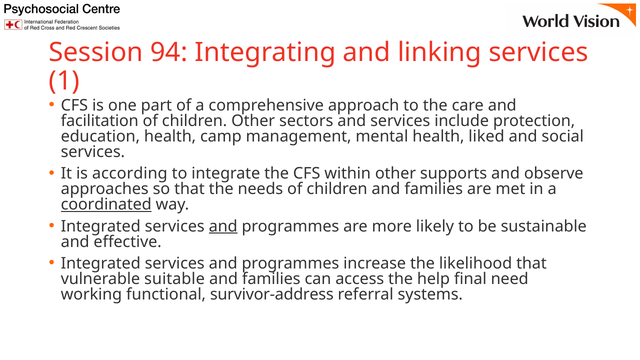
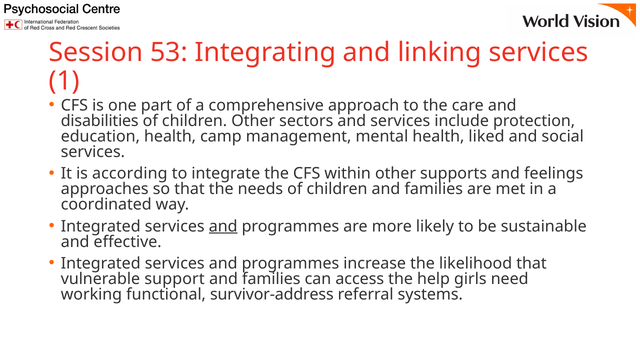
94: 94 -> 53 (169, 52)
facilitation: facilitation -> disabilities (100, 121)
observe: observe -> feelings (554, 174)
coordinated underline: present -> none (106, 205)
suitable: suitable -> support (175, 279)
final: final -> girls (470, 279)
